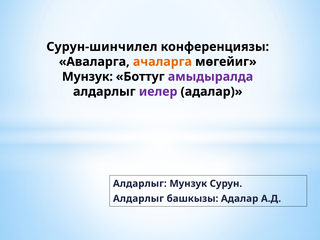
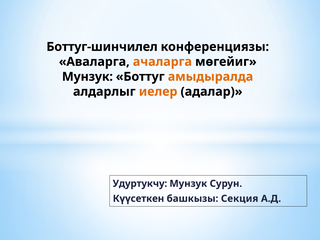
Сурун-шинчилел: Сурун-шинчилел -> Боттуг-шинчилел (102, 47)
амыдыралда colour: purple -> orange (210, 77)
иелер colour: purple -> orange (158, 92)
Алдарлыг: Алдарлыг -> Удуртукчу (140, 184)
Алдарлыг: Алдарлыг -> Күүсеткен (138, 199)
башкызы Адалар: Адалар -> Секция (240, 199)
